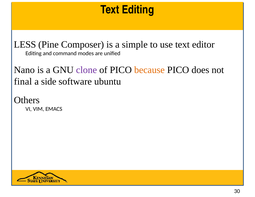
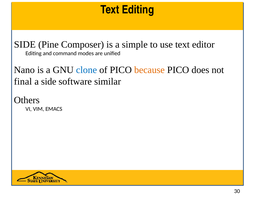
LESS: LESS -> SIDE (25, 44)
clone colour: purple -> blue (86, 70)
ubuntu: ubuntu -> similar (108, 82)
